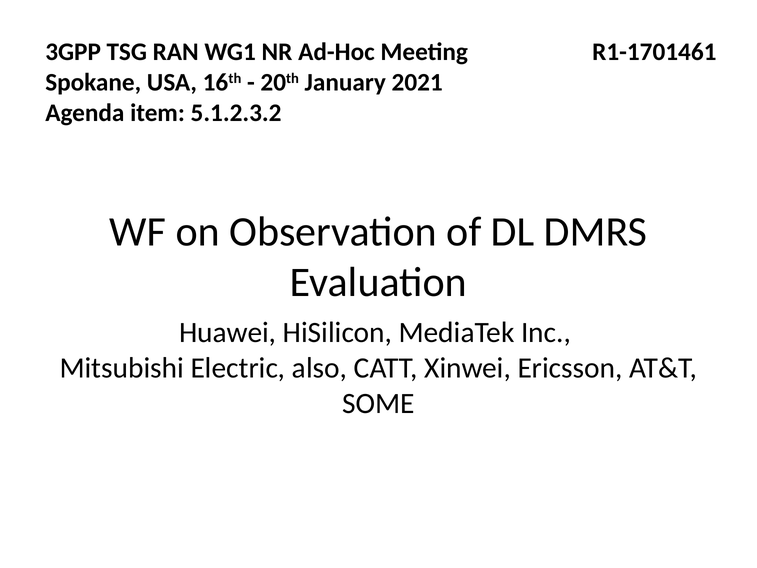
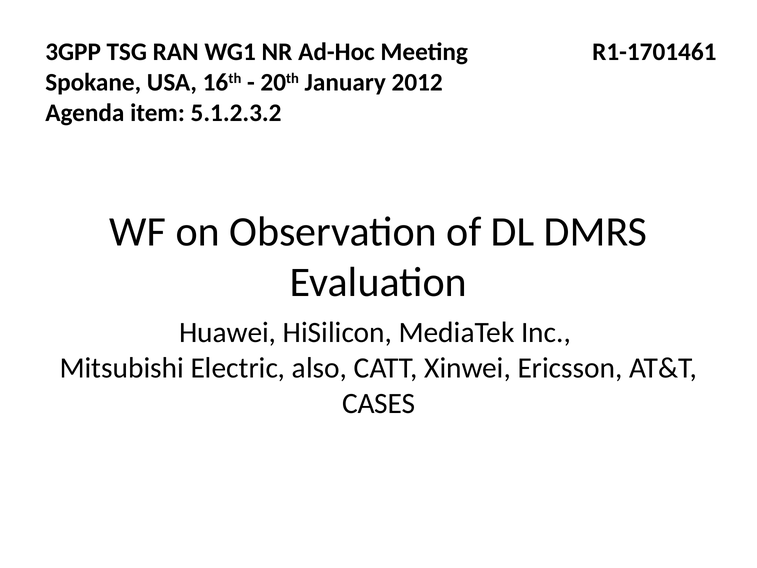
2021: 2021 -> 2012 (417, 82)
SOME: SOME -> CASES (379, 403)
